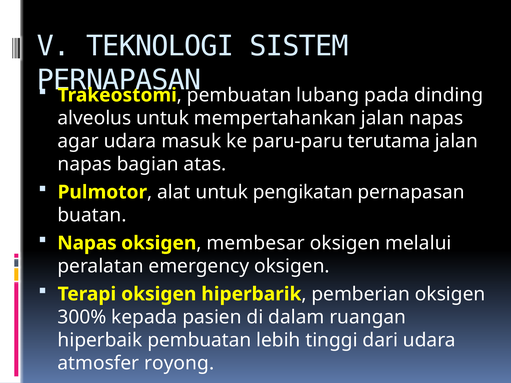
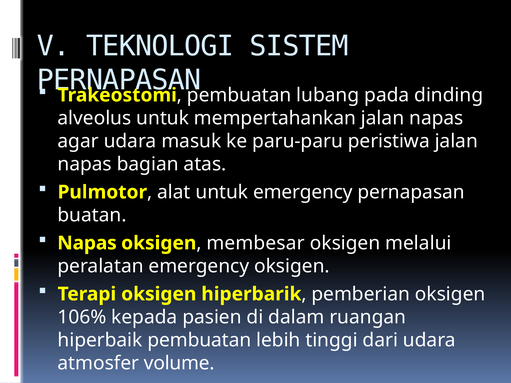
terutama: terutama -> peristiwa (389, 141)
untuk pengikatan: pengikatan -> emergency (303, 192)
300%: 300% -> 106% (82, 317)
royong: royong -> volume (179, 363)
